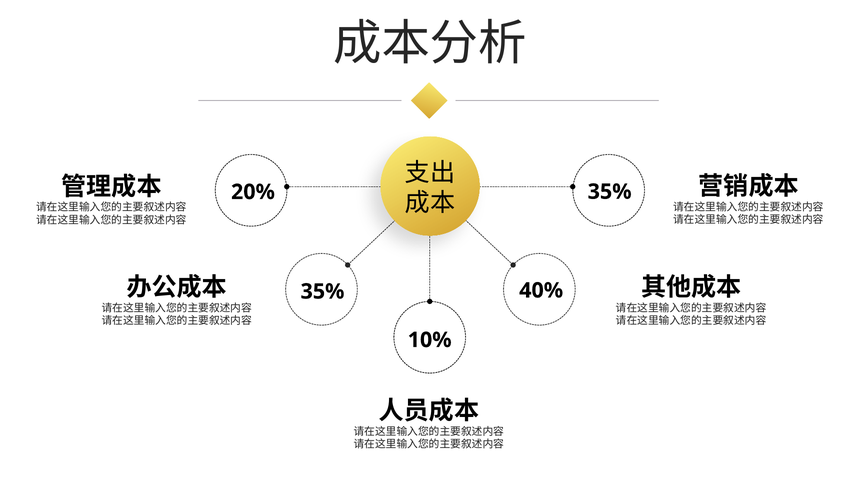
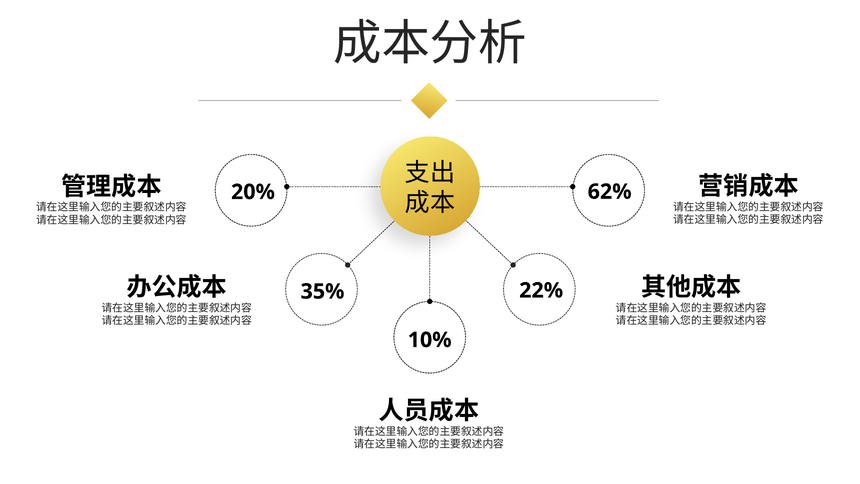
20% 35%: 35% -> 62% (610, 192)
40%: 40% -> 22% (541, 290)
